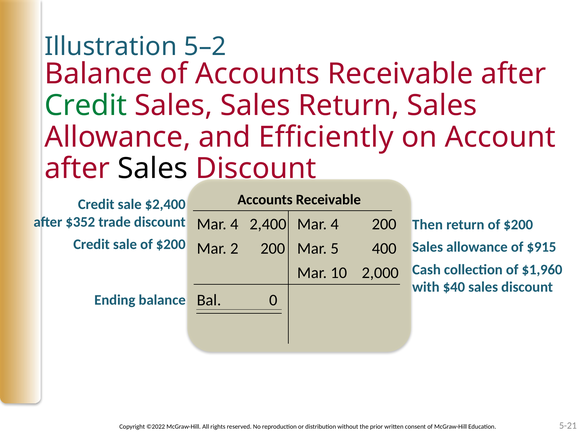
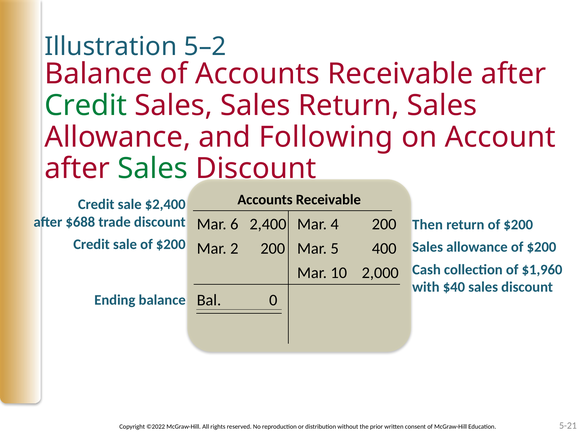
Efficiently: Efficiently -> Following (326, 137)
Sales colour: black -> green (153, 169)
$352: $352 -> $688 (80, 222)
4: 4 -> 6 (234, 224)
allowance of $915: $915 -> $200 (542, 247)
